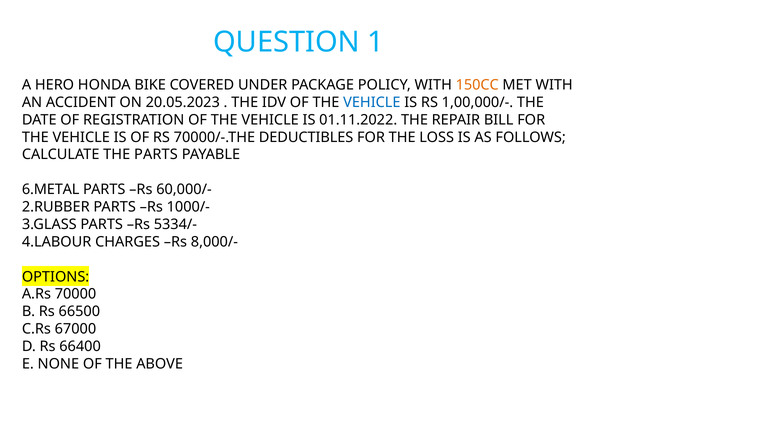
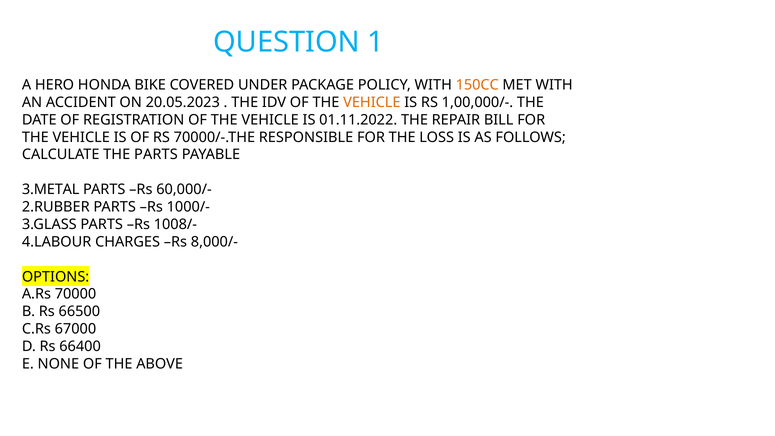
VEHICLE colour: blue -> orange (372, 102)
DEDUCTIBLES: DEDUCTIBLES -> RESPONSIBLE (306, 137)
6.METAL: 6.METAL -> 3.METAL (51, 190)
5334/-: 5334/- -> 1008/- (175, 224)
